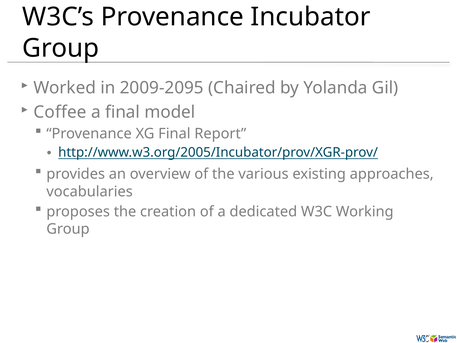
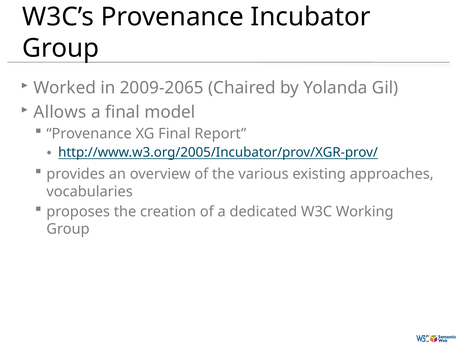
2009-2095: 2009-2095 -> 2009-2065 (162, 88)
Coffee: Coffee -> Allows (60, 112)
